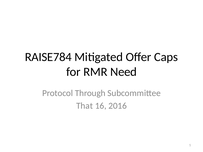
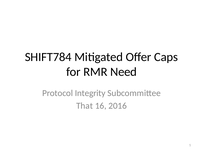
RAISE784: RAISE784 -> SHIFT784 (48, 57)
Through: Through -> Integrity (90, 93)
